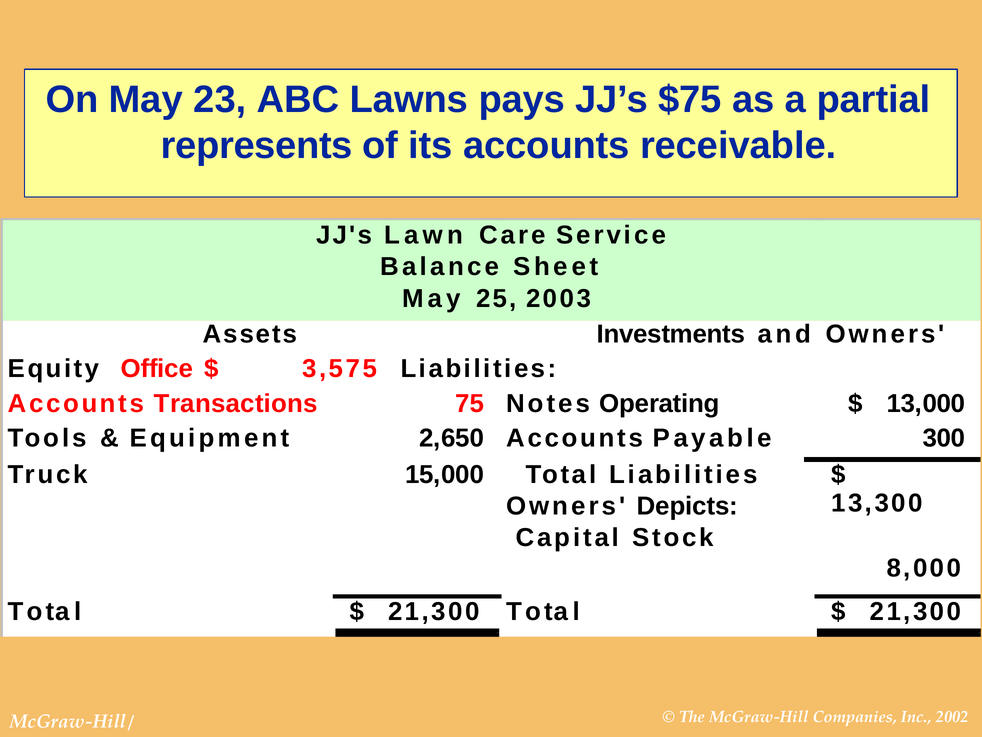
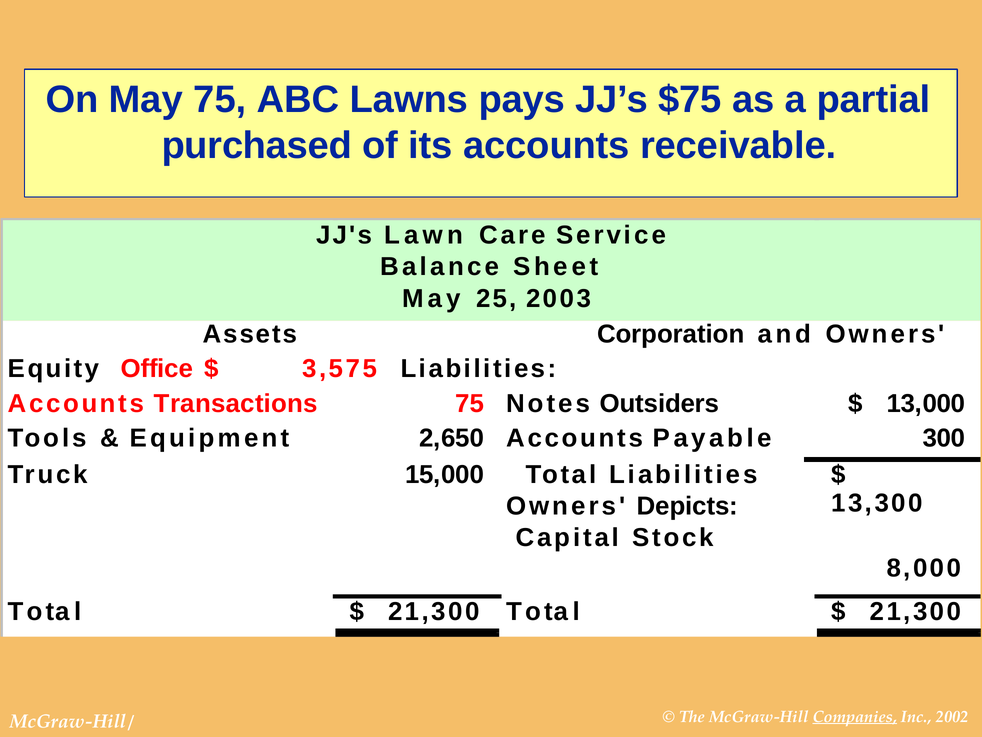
May 23: 23 -> 75 (220, 100)
represents: represents -> purchased (257, 145)
Investments: Investments -> Corporation (671, 334)
Operating: Operating -> Outsiders (660, 404)
Companies underline: none -> present (855, 716)
